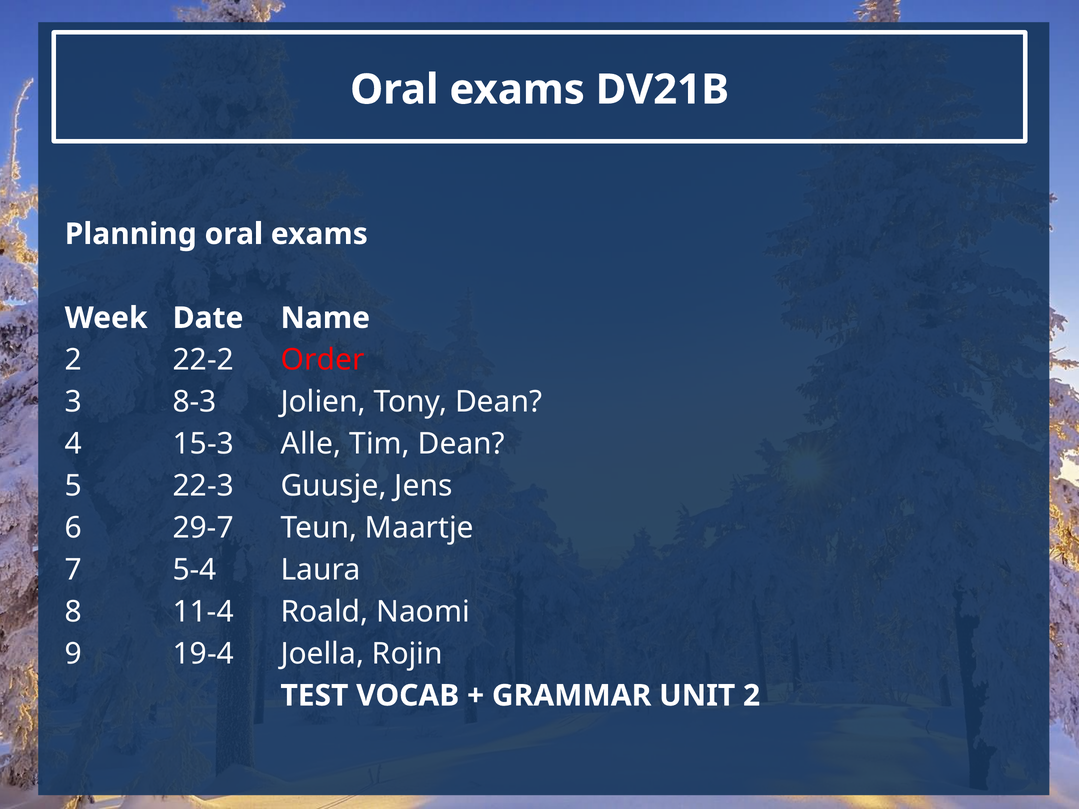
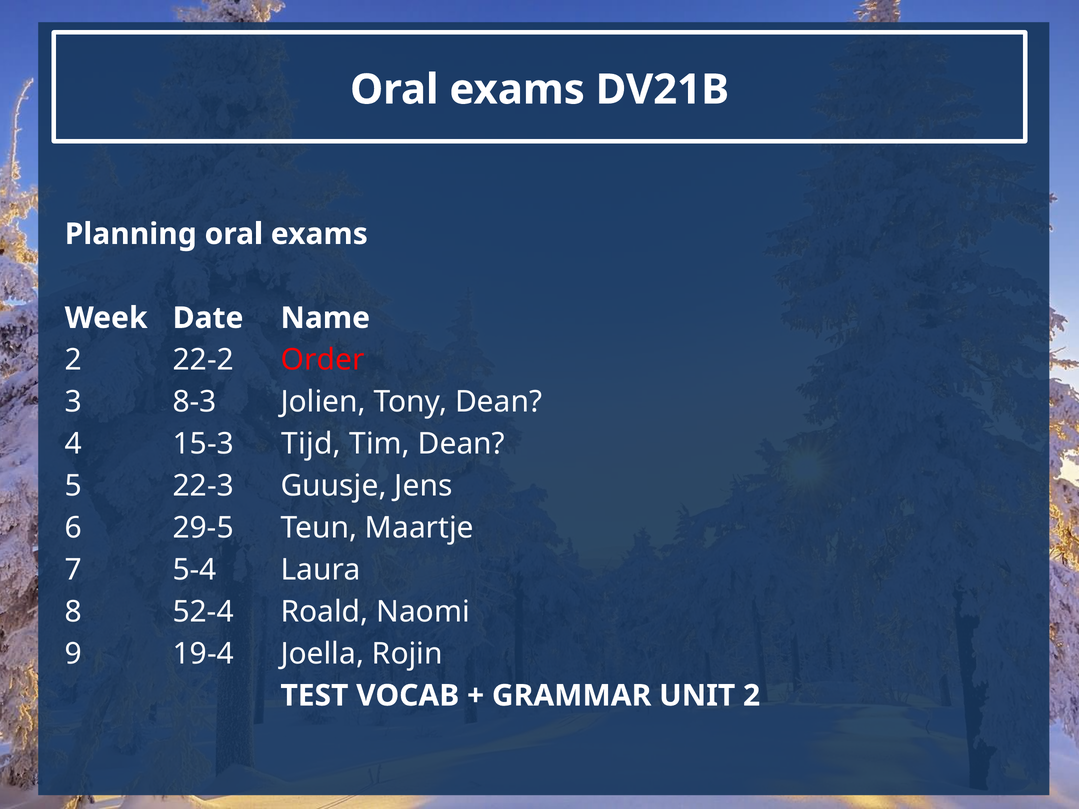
Alle: Alle -> Tijd (311, 444)
29-7: 29-7 -> 29-5 (203, 528)
11-4: 11-4 -> 52-4 (203, 612)
